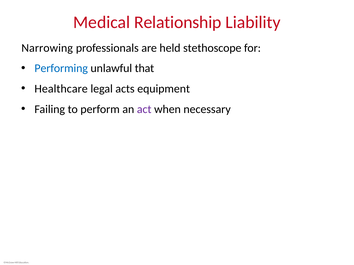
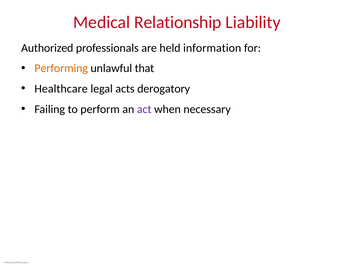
Narrowing: Narrowing -> Authorized (47, 48)
stethoscope: stethoscope -> information (212, 48)
Performing colour: blue -> orange (61, 68)
equipment: equipment -> derogatory (164, 89)
